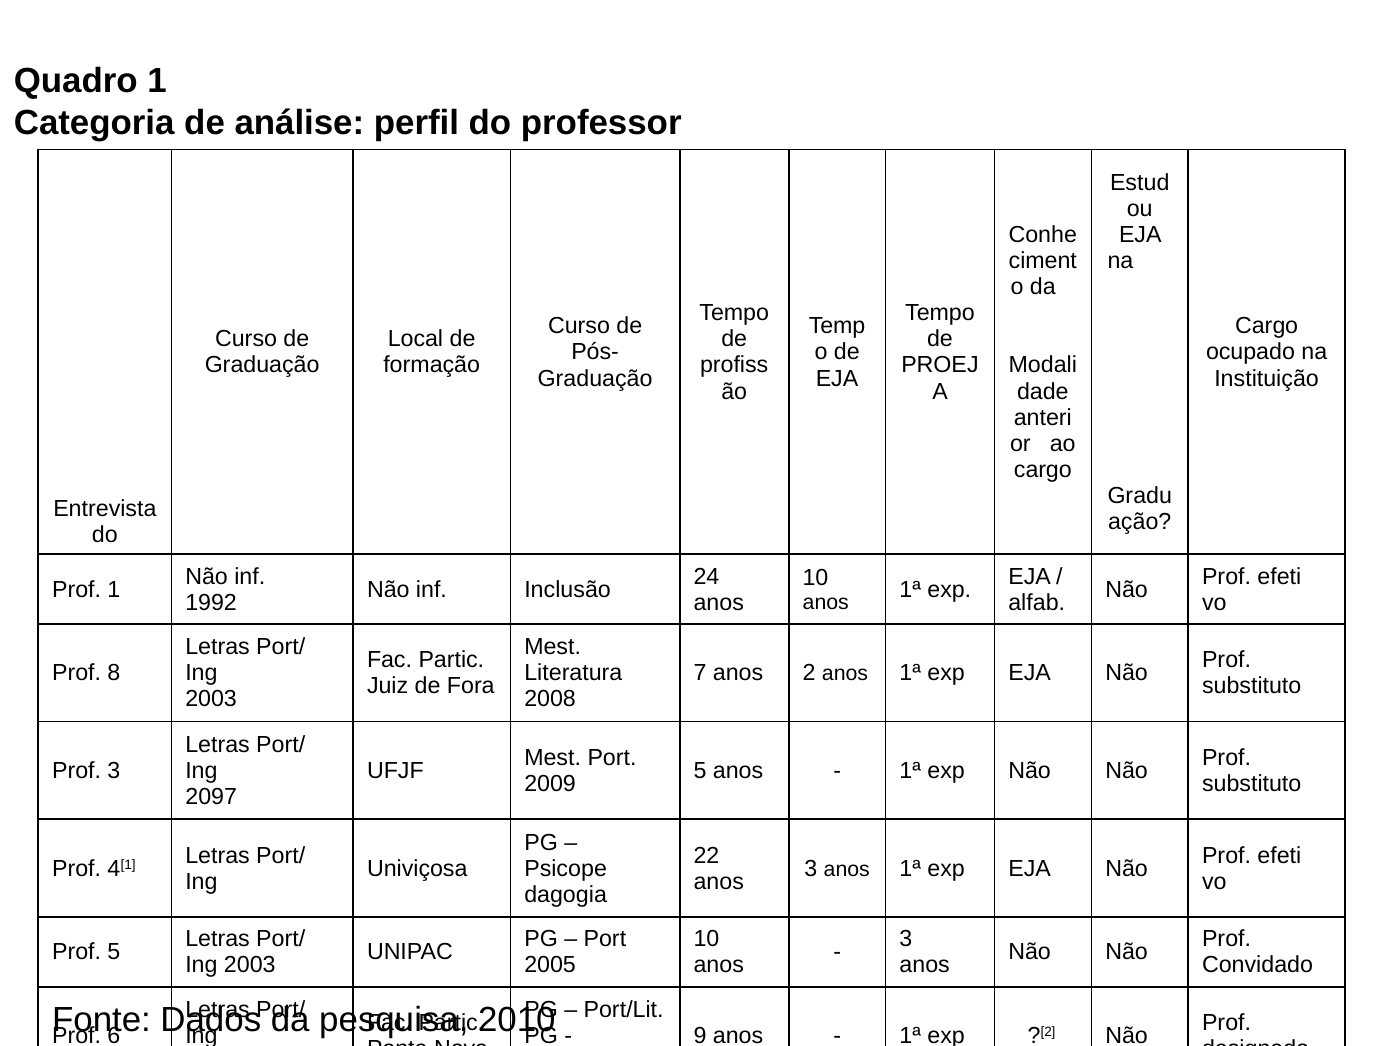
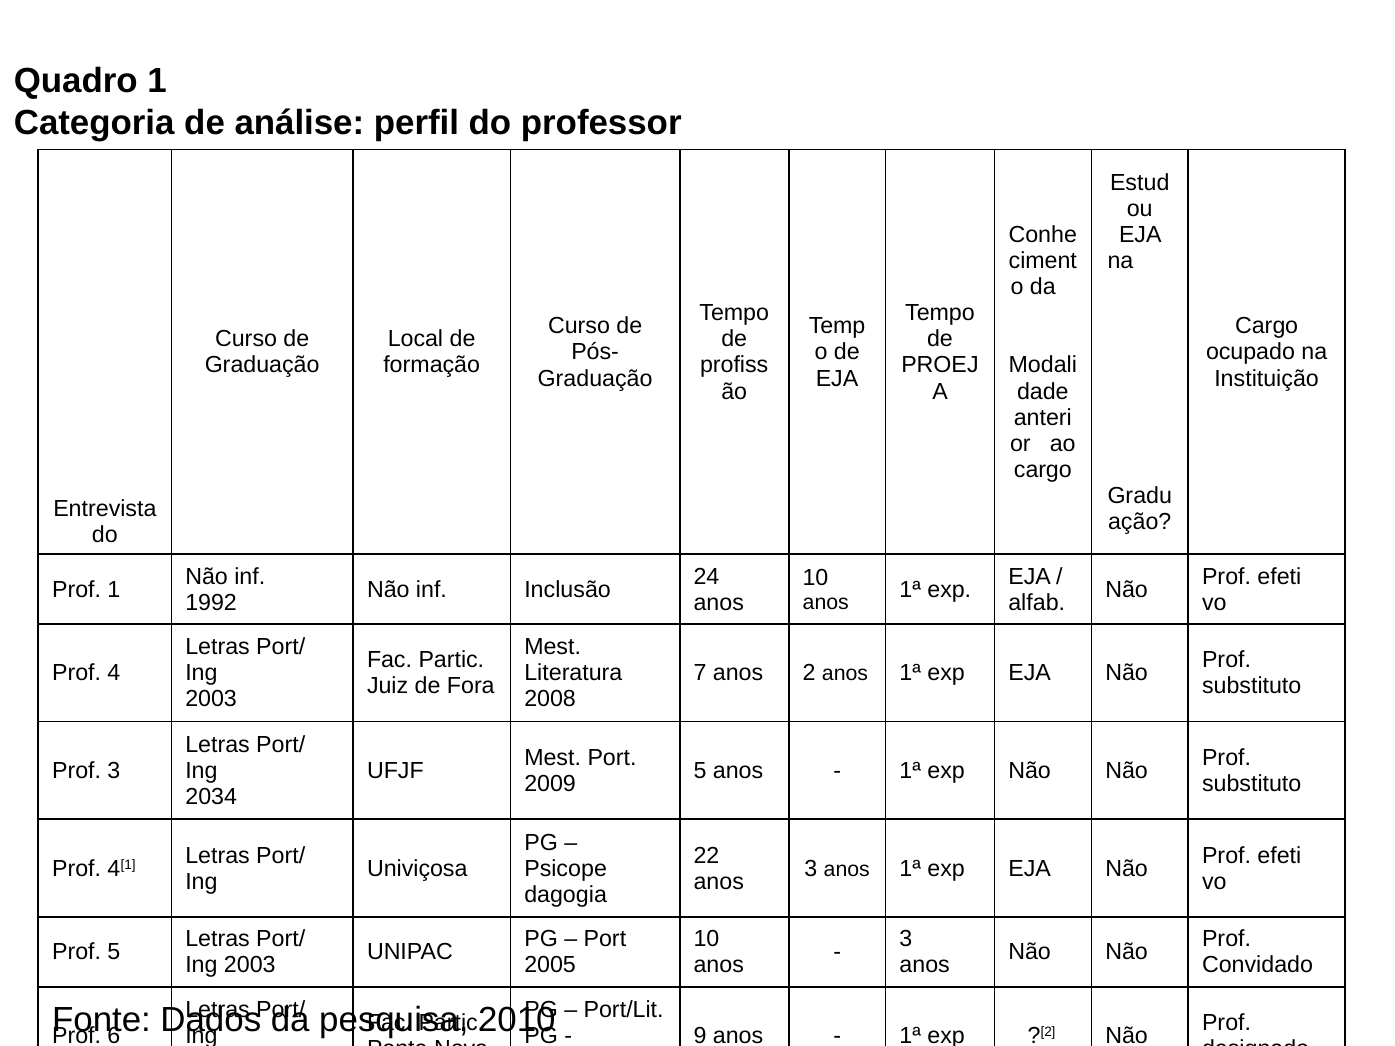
8: 8 -> 4 (114, 673)
2097: 2097 -> 2034 (211, 797)
